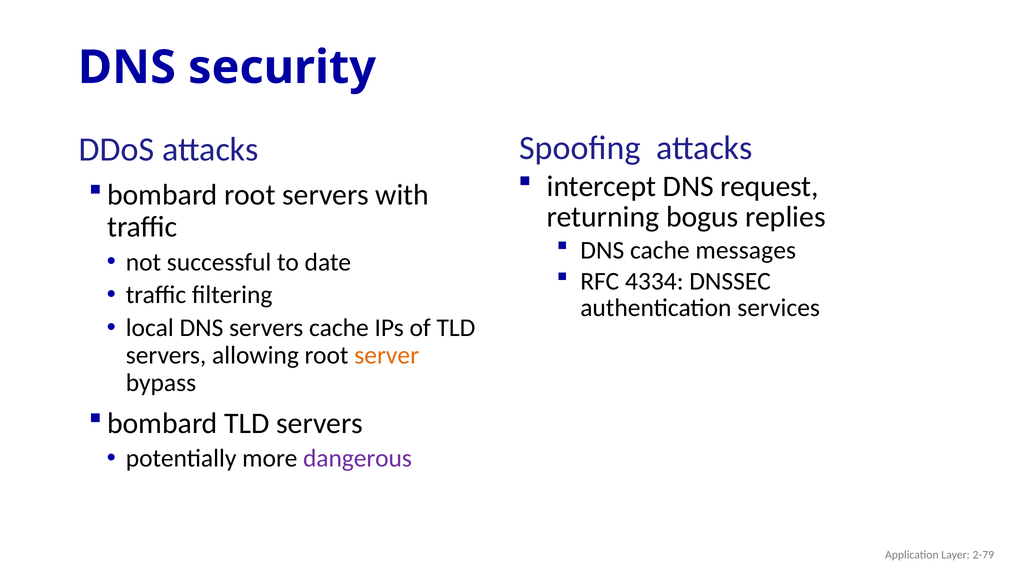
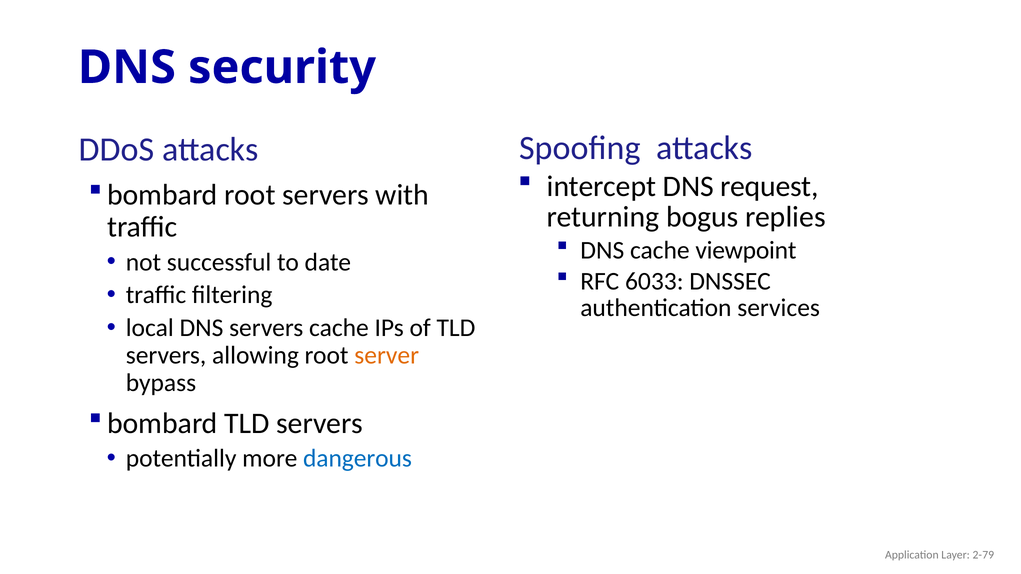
messages: messages -> viewpoint (746, 251)
4334: 4334 -> 6033 (654, 282)
dangerous colour: purple -> blue (357, 459)
